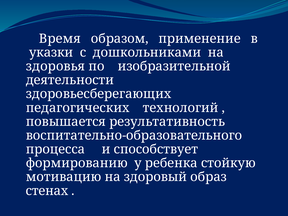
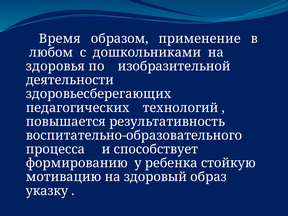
указки: указки -> любом (51, 52)
стенах: стенах -> указку (47, 191)
